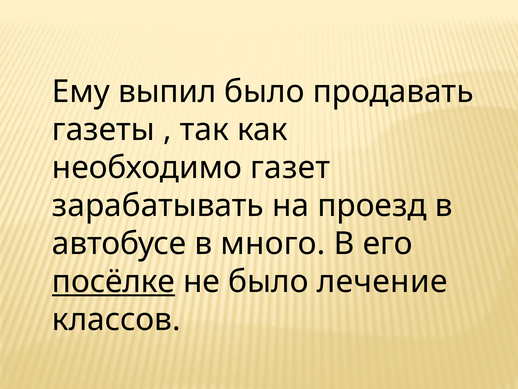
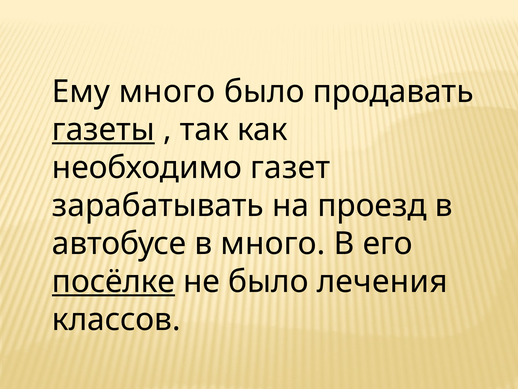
Ему выпил: выпил -> много (167, 92)
газеты underline: none -> present (103, 129)
лечение: лечение -> лечения (382, 281)
